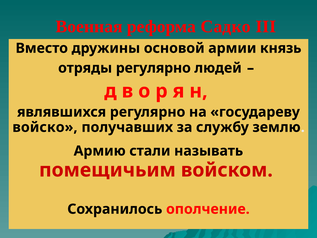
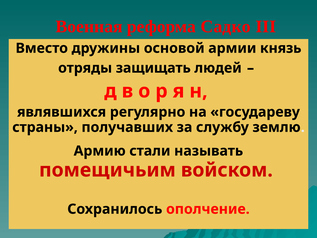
отряды регулярно: регулярно -> защищать (153, 68)
войско: войско -> страны (45, 127)
